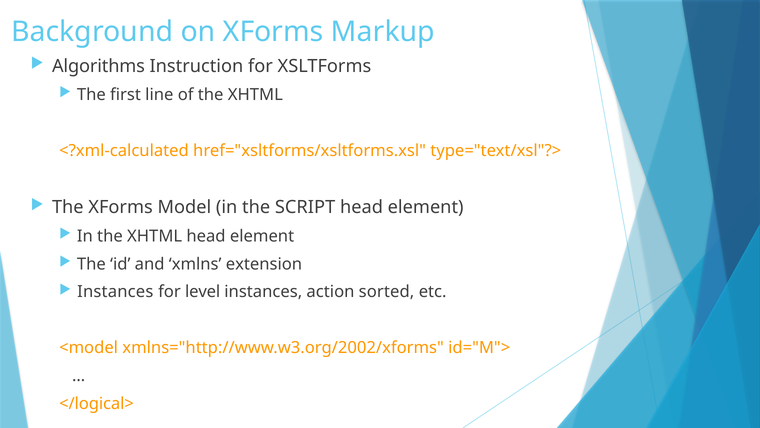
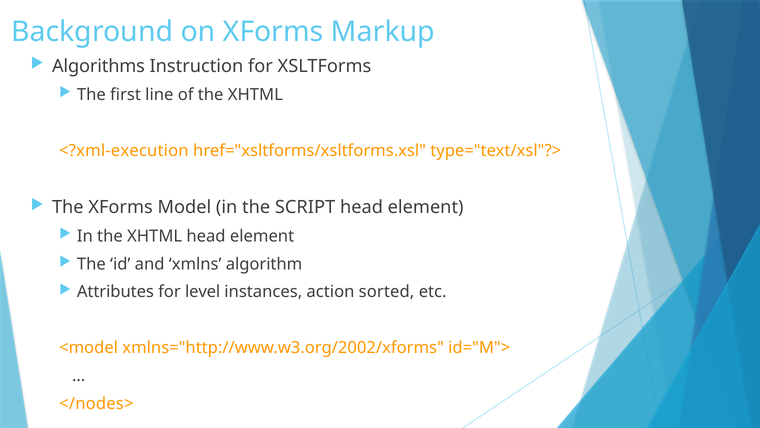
<?xml-calculated: <?xml-calculated -> <?xml-execution (124, 150)
extension: extension -> algorithm (264, 264)
Instances: Instances -> Attributes (115, 292)
</logical>: </logical> -> </nodes> (96, 403)
